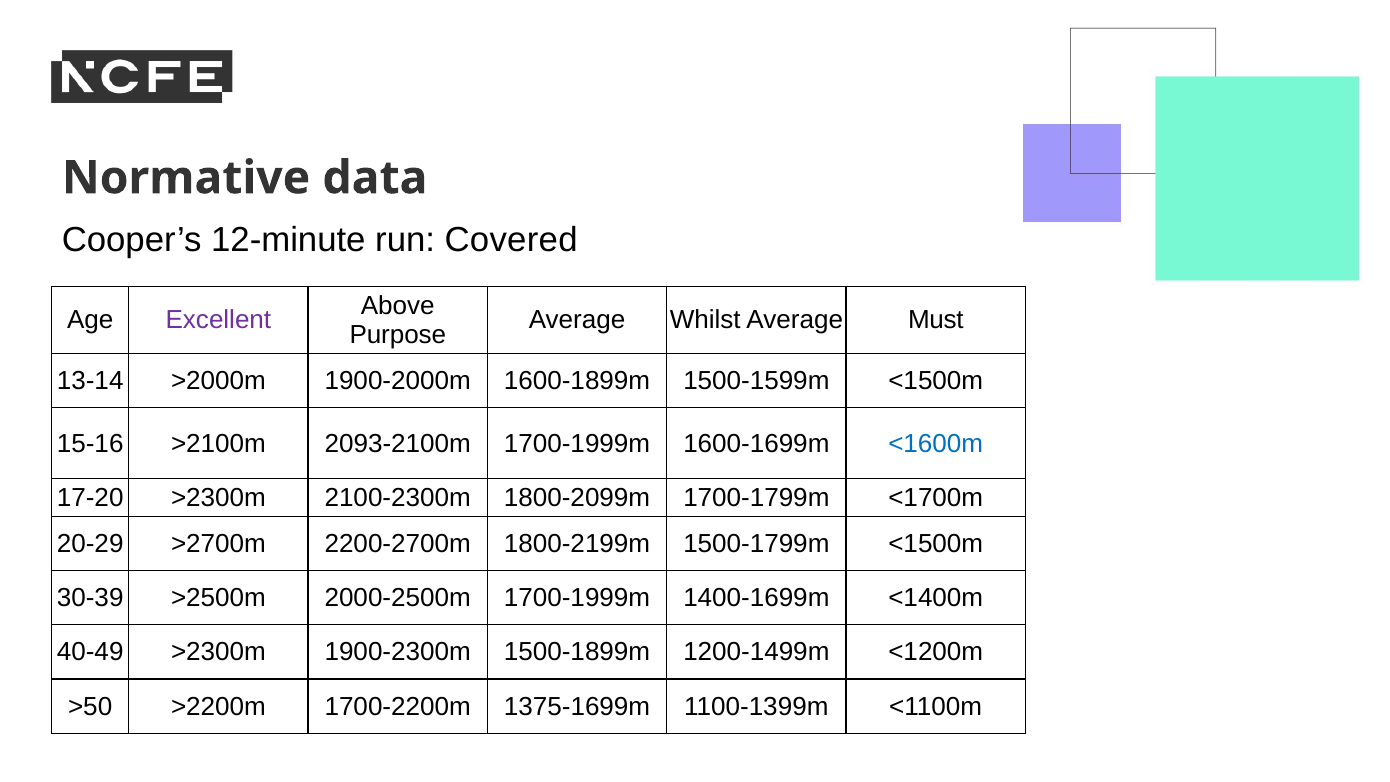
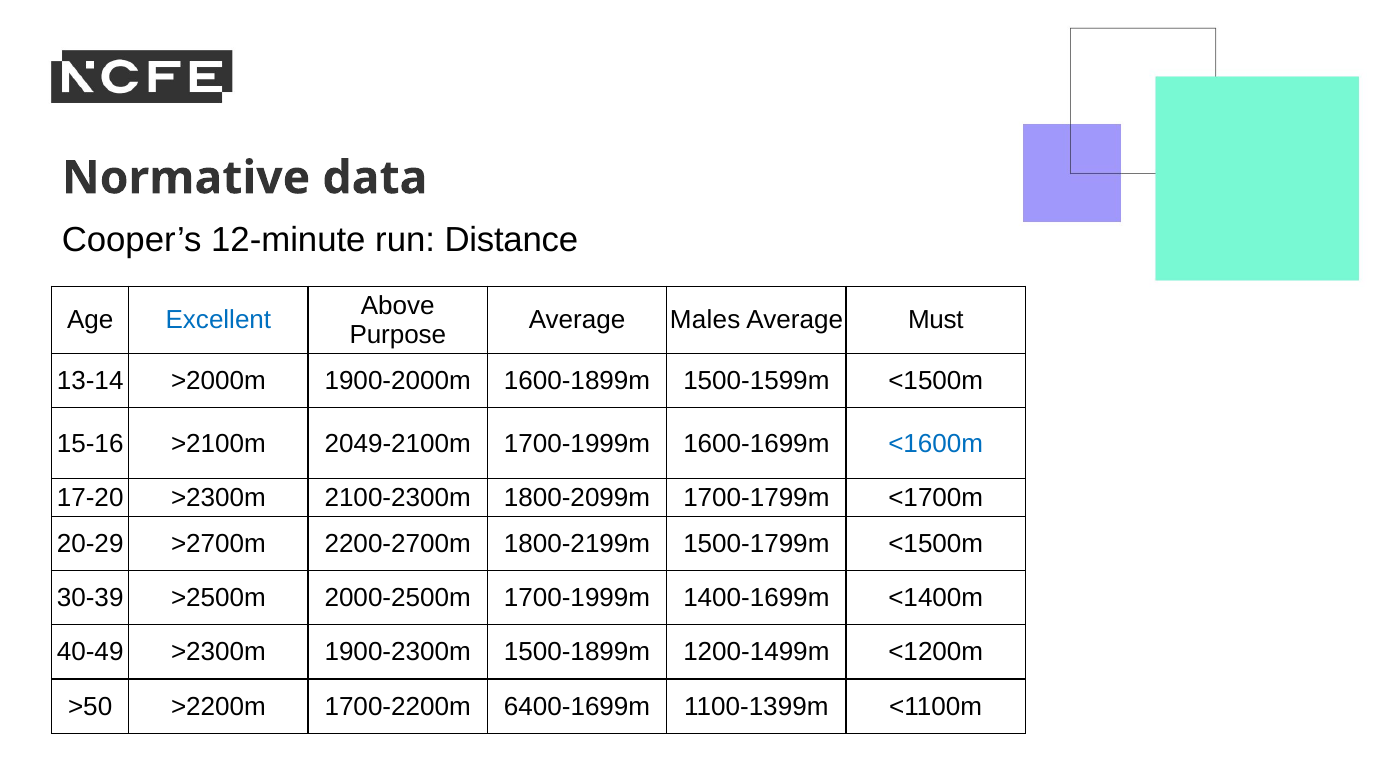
Covered: Covered -> Distance (511, 240)
Excellent colour: purple -> blue (218, 320)
Whilst: Whilst -> Males (705, 320)
2093-2100m: 2093-2100m -> 2049-2100m (398, 443)
1375-1699m: 1375-1699m -> 6400-1699m (577, 707)
